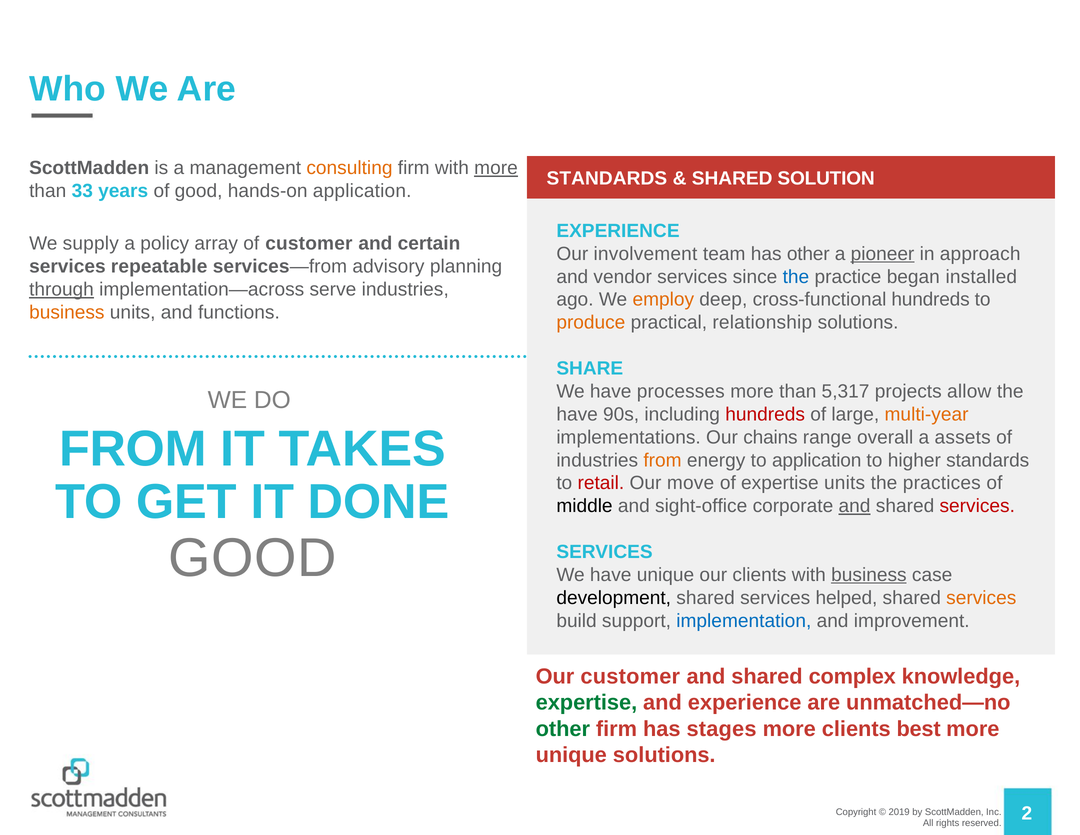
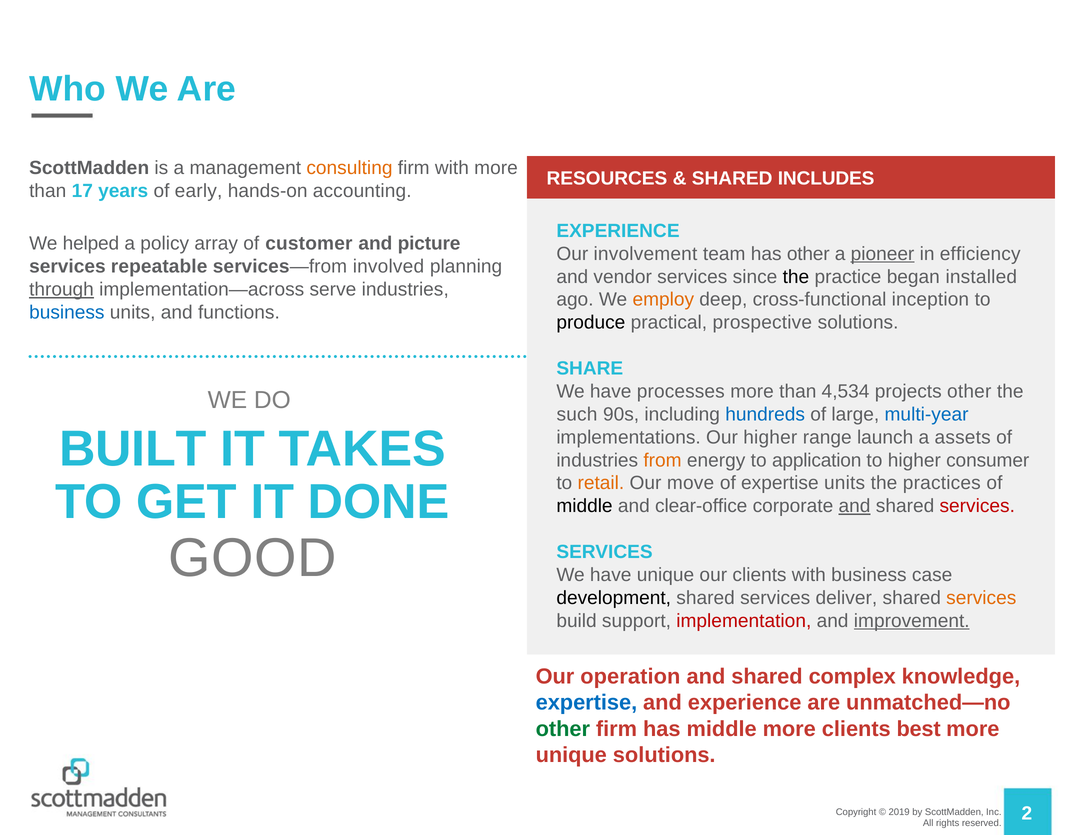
more underline: present -> none (496, 168)
STANDARDS: STANDARDS -> RESOURCES (607, 179)
SOLUTION: SOLUTION -> INCLUDES (826, 179)
33: 33 -> 17 (82, 191)
of good: good -> early (199, 191)
hands-on application: application -> accounting (362, 191)
supply: supply -> helped (91, 243)
certain: certain -> picture (429, 243)
approach: approach -> efficiency (980, 254)
advisory: advisory -> involved (388, 266)
the colour: blue -> black (796, 277)
cross-functional hundreds: hundreds -> inception (930, 300)
business colour: orange -> blue (67, 312)
produce colour: orange -> black (591, 322)
relationship: relationship -> prospective (762, 322)
5,317: 5,317 -> 4,534 (846, 391)
projects allow: allow -> other (969, 391)
have: have -> such (577, 414)
hundreds colour: red -> blue (765, 414)
multi-year colour: orange -> blue (927, 414)
FROM: FROM -> BUILT (133, 449)
Our chains: chains -> higher (770, 437)
overall: overall -> launch (885, 437)
higher standards: standards -> consumer (988, 460)
retail colour: red -> orange (601, 483)
sight-office: sight-office -> clear-office (701, 506)
business underline: present -> none (869, 575)
helped: helped -> deliver (846, 598)
implementation colour: blue -> red (744, 620)
improvement underline: none -> present (912, 620)
Our customer: customer -> operation (630, 676)
expertise colour: green -> blue (586, 702)
has stages: stages -> middle (722, 728)
